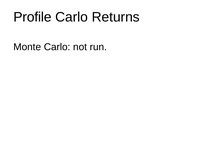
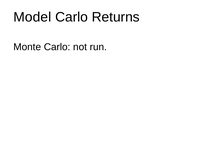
Profile: Profile -> Model (32, 17)
